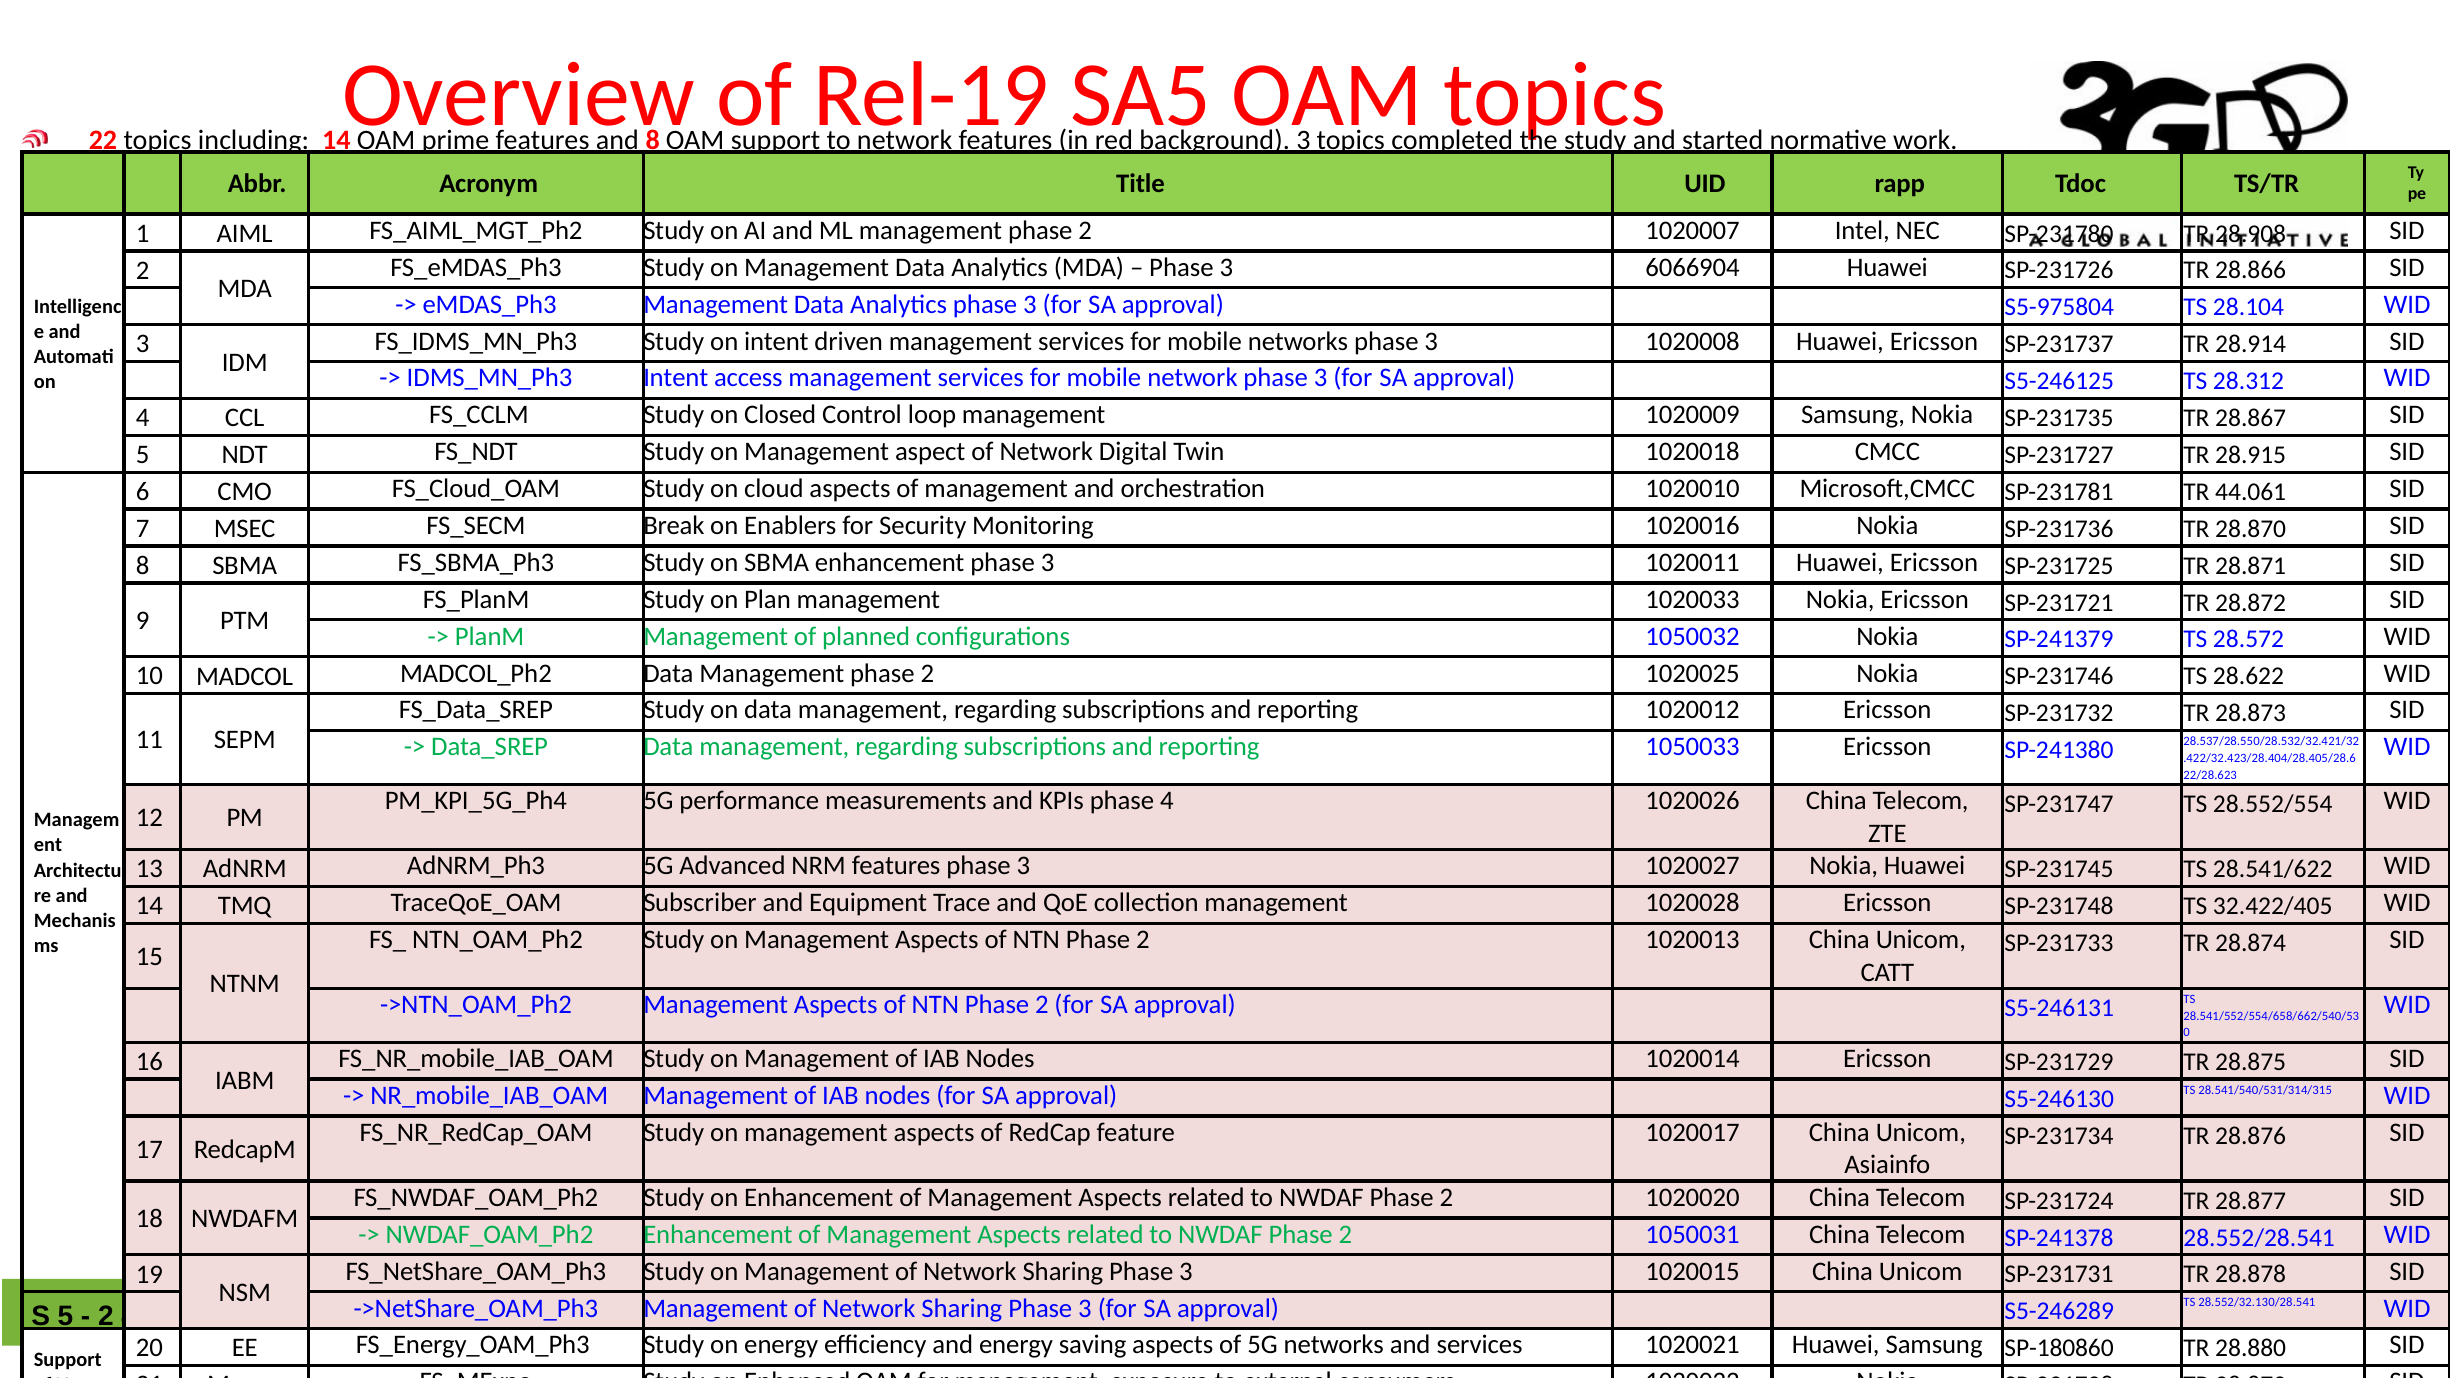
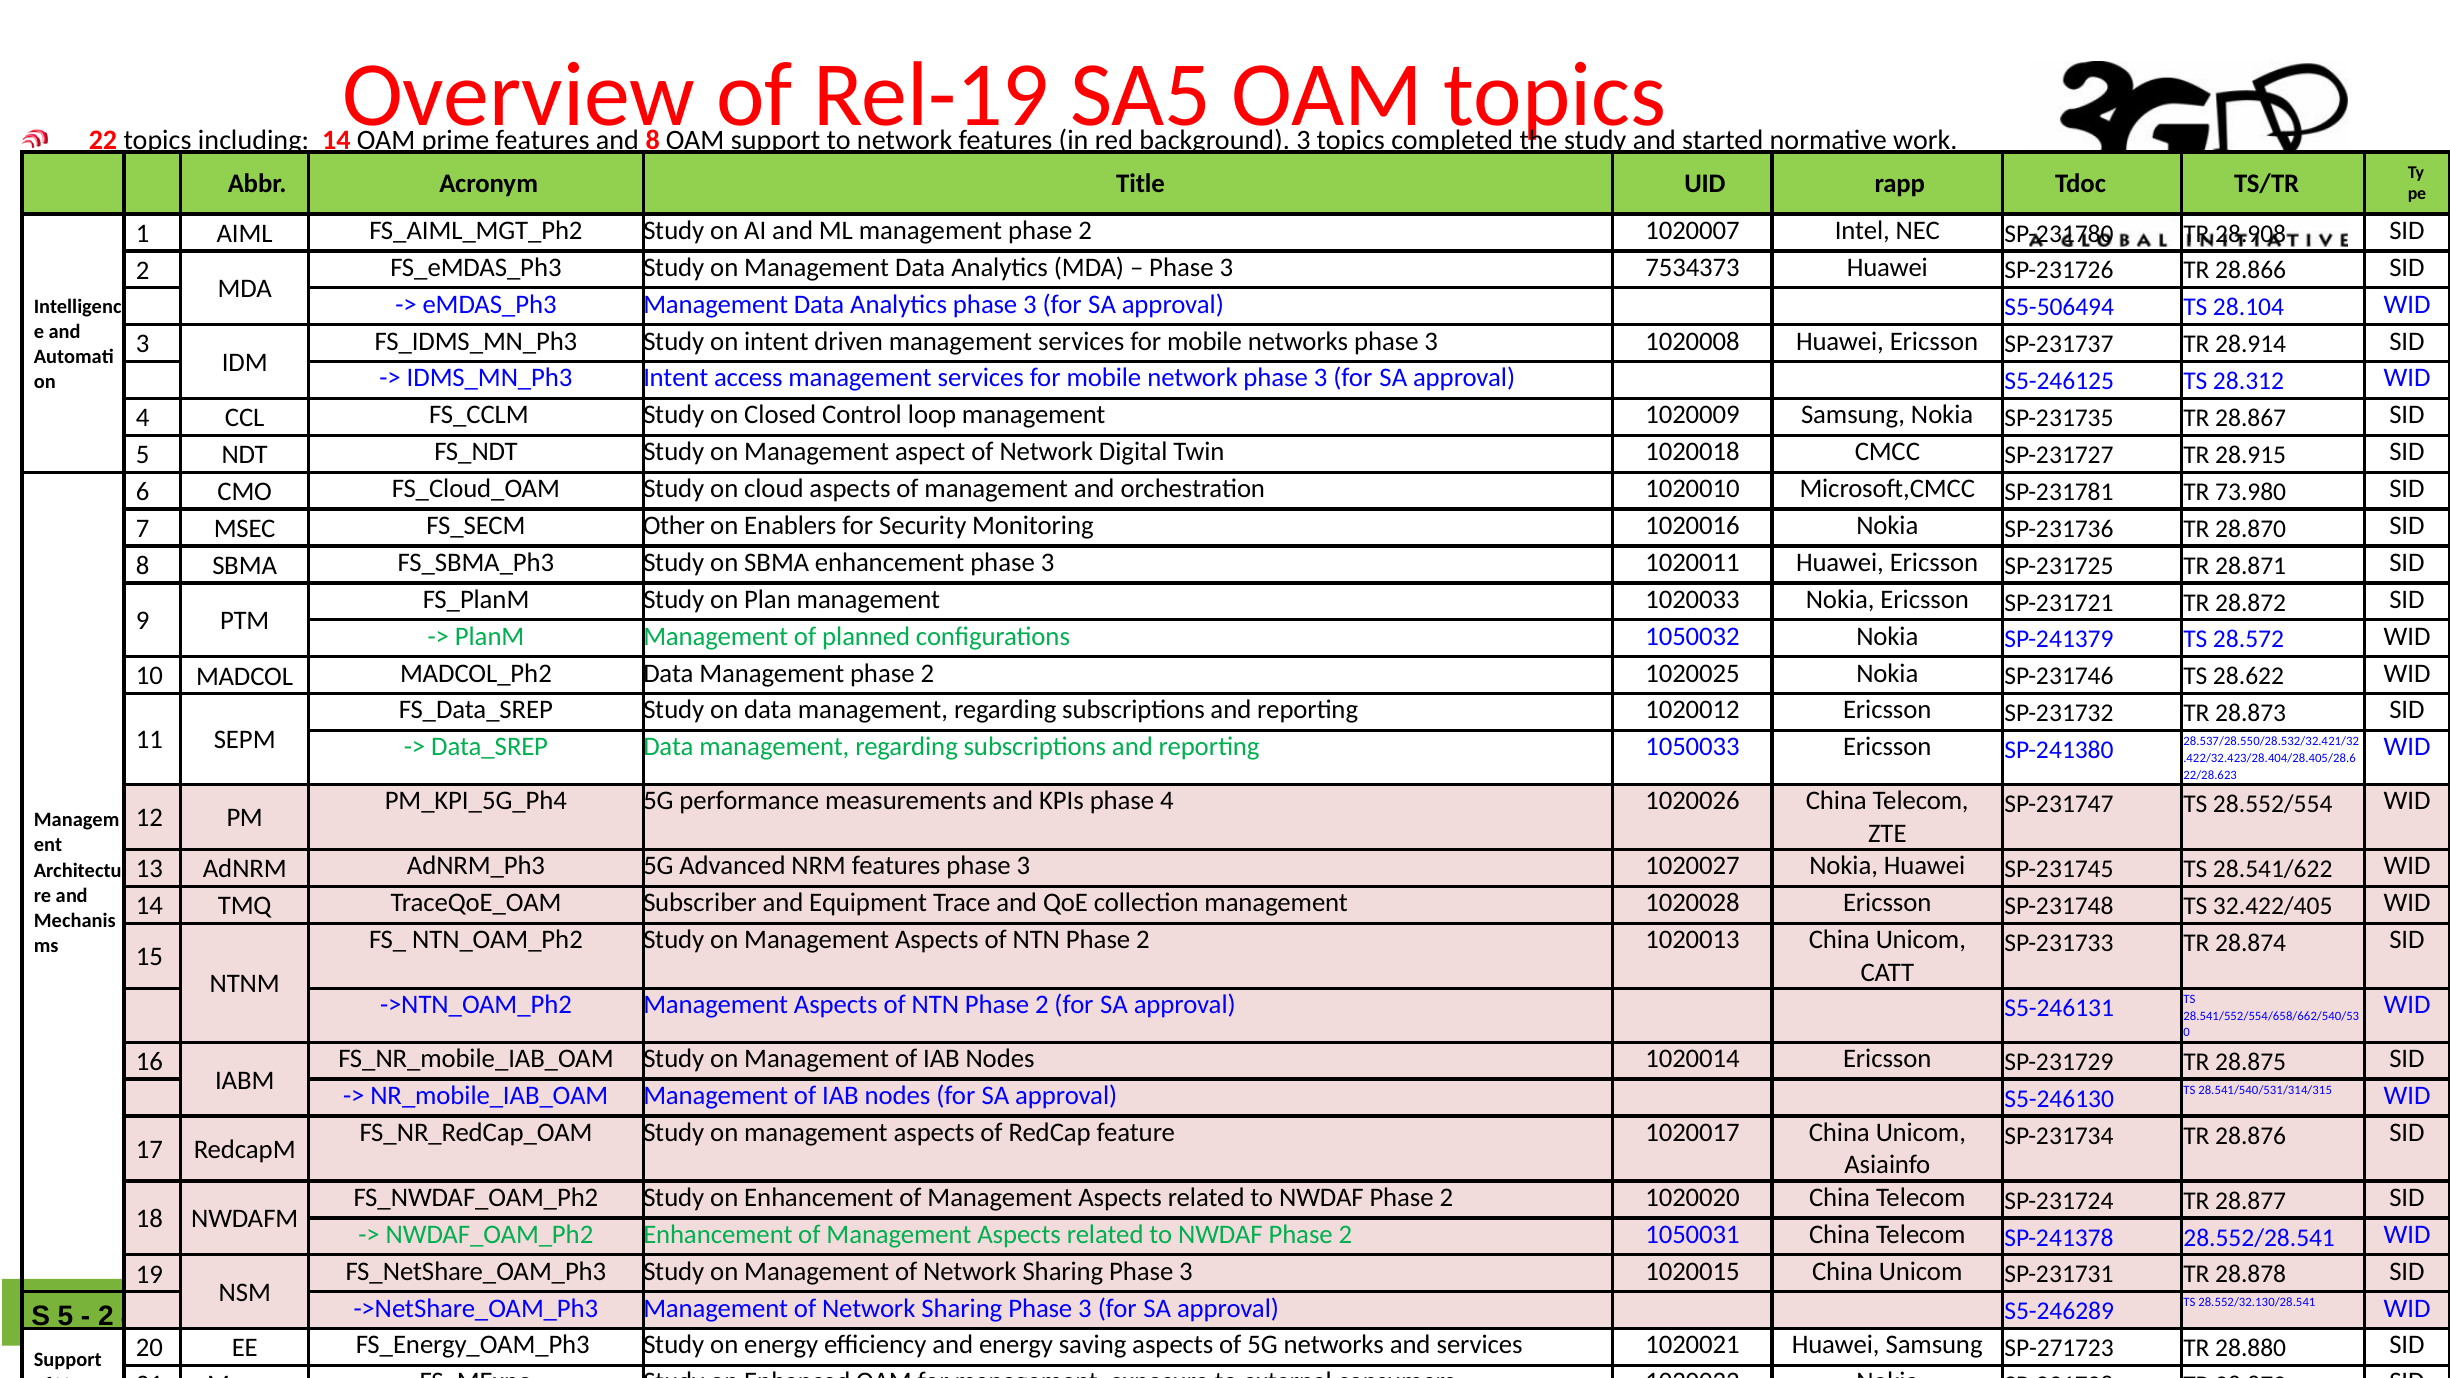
6066904: 6066904 -> 7534373 (1693, 267)
S5-975804: S5-975804 -> S5-506494 (2059, 307)
44.061: 44.061 -> 73.980 (2251, 492)
Break: Break -> Other (674, 526)
SP-180860: SP-180860 -> SP-271723 (2059, 1348)
